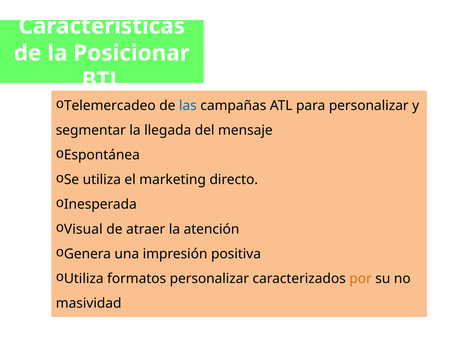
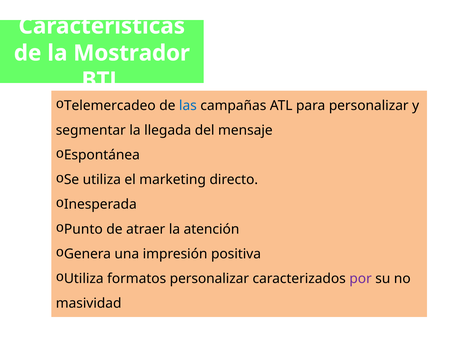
Posicionar: Posicionar -> Mostrador (132, 53)
Visual: Visual -> Punto (83, 229)
por colour: orange -> purple (361, 279)
